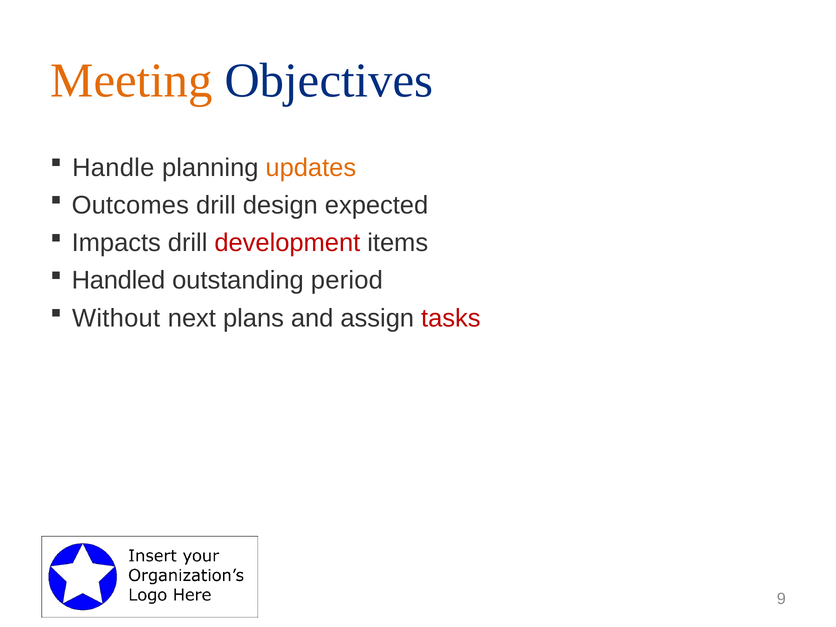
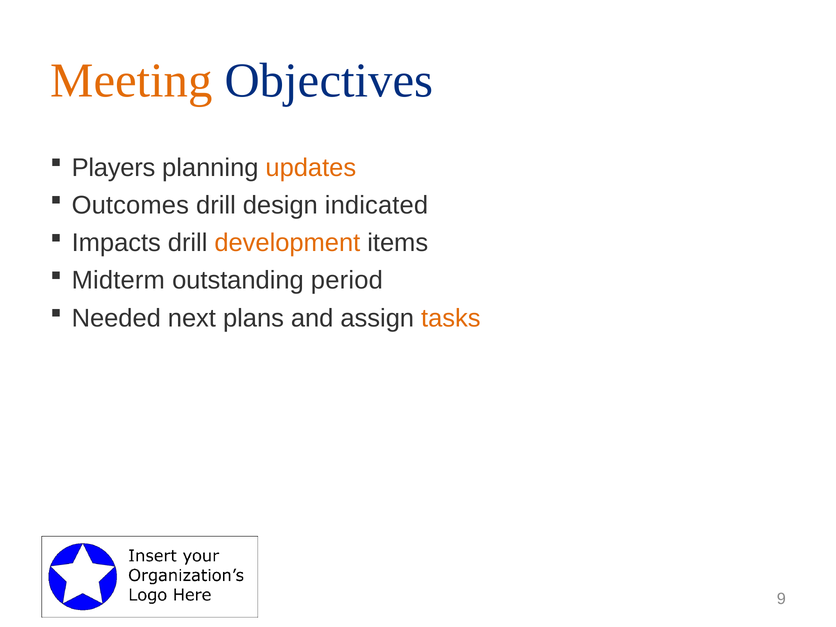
Handle: Handle -> Players (113, 168)
expected: expected -> indicated (376, 205)
development colour: red -> orange (287, 243)
Handled: Handled -> Midterm (118, 280)
Without: Without -> Needed (116, 318)
tasks colour: red -> orange (451, 318)
